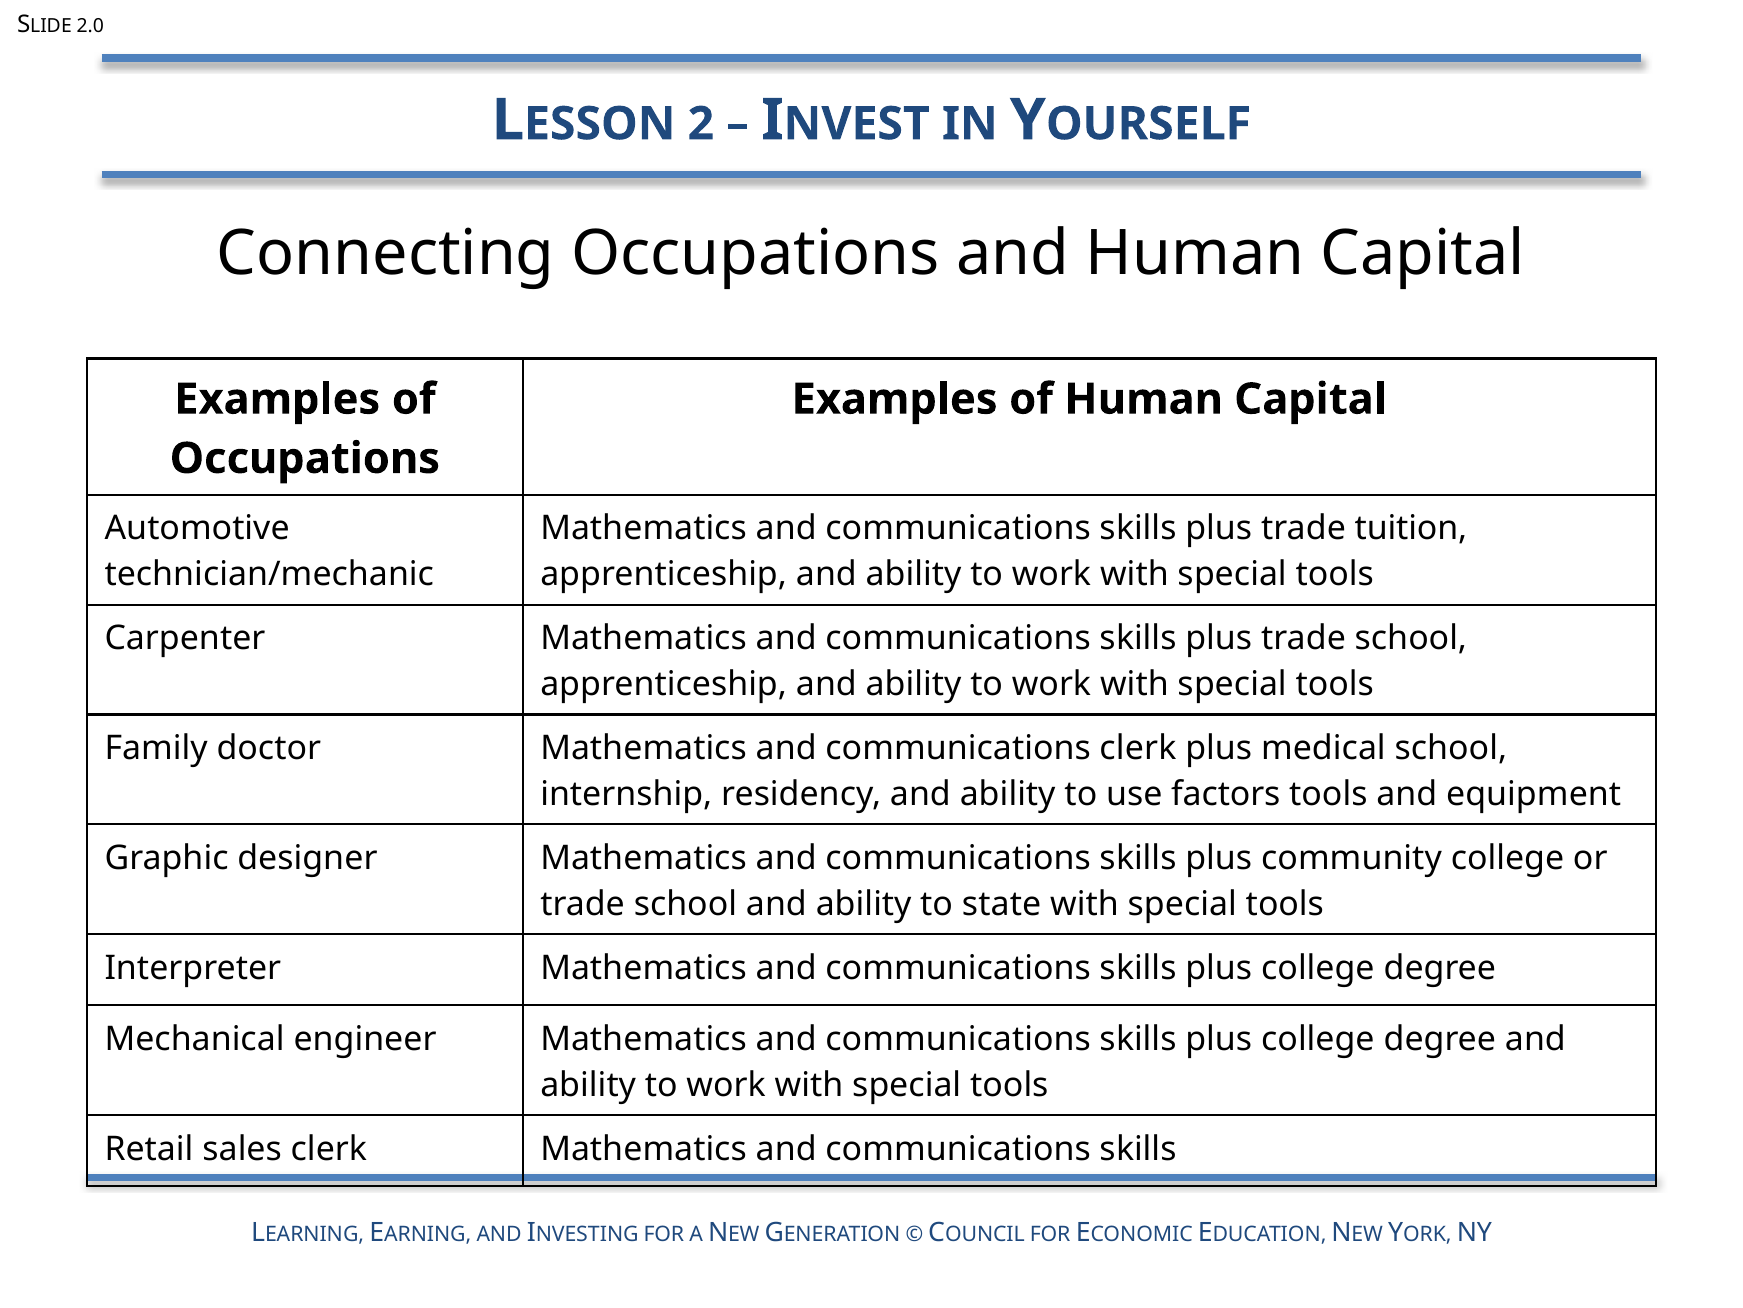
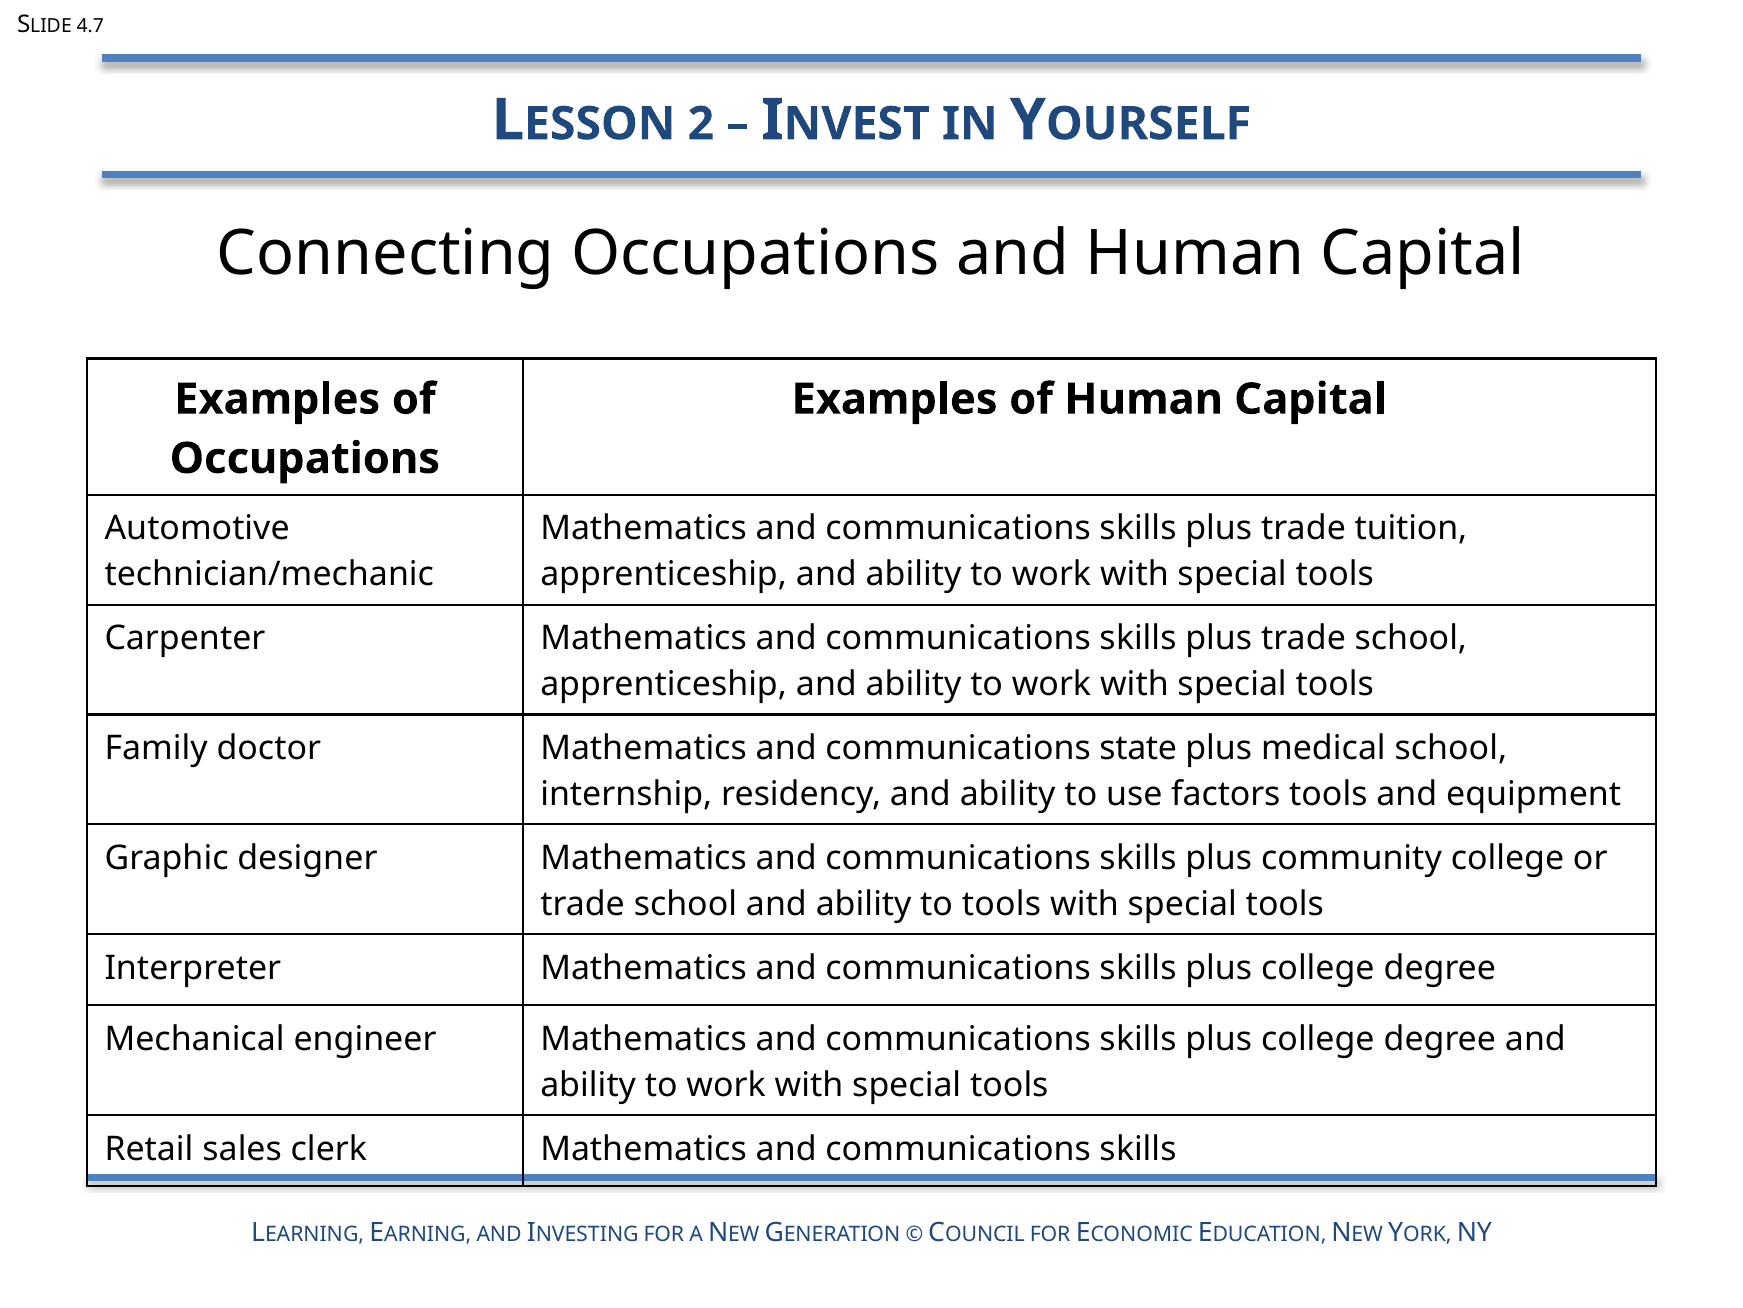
2.0: 2.0 -> 4.7 (90, 26)
communications clerk: clerk -> state (1138, 748)
to state: state -> tools (1002, 904)
